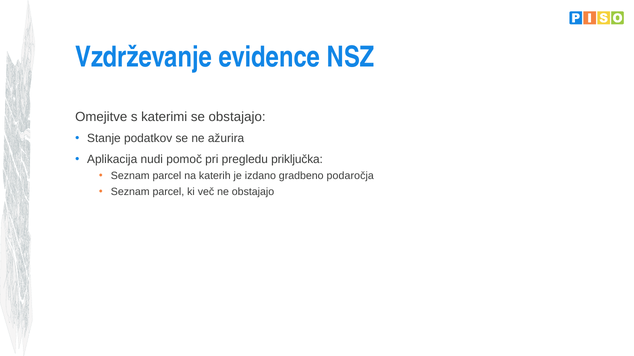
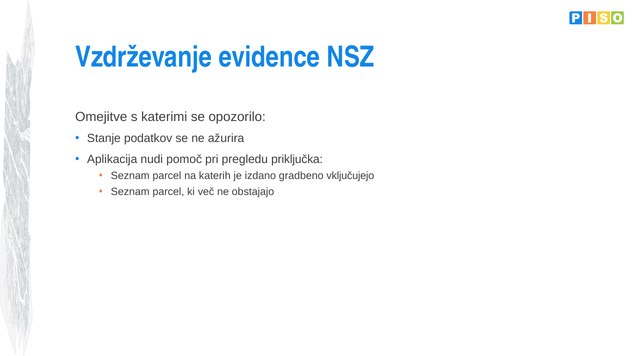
se obstajajo: obstajajo -> opozorilo (237, 117)
podaročja: podaročja -> vključujejo (350, 176)
